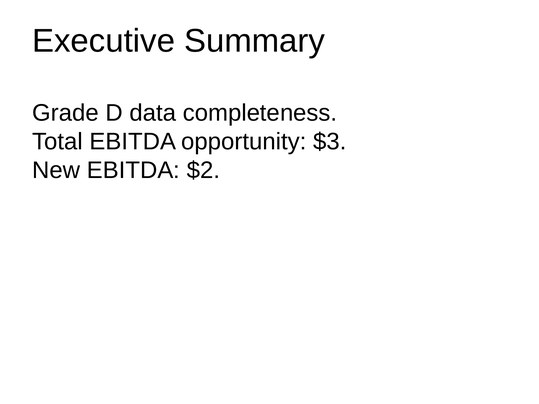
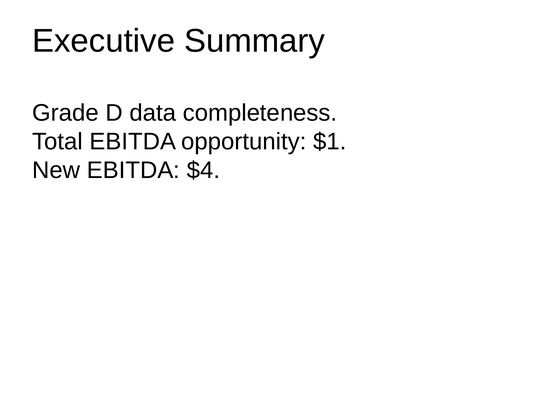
$3: $3 -> $1 (330, 142)
$2: $2 -> $4 (203, 171)
